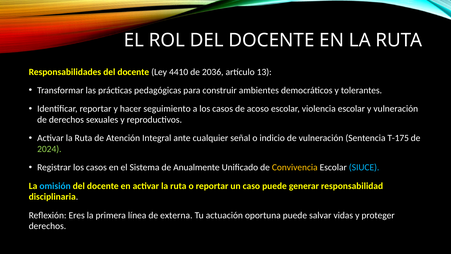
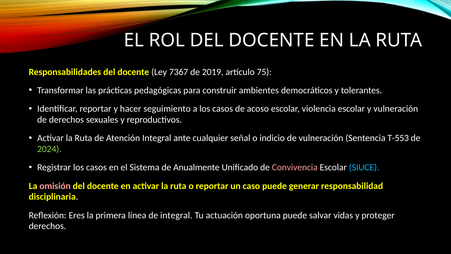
4410: 4410 -> 7367 (179, 72)
2036: 2036 -> 2019 (213, 72)
13: 13 -> 75 (264, 72)
T-175: T-175 -> T-553 (398, 138)
Convivencia colour: yellow -> pink (295, 167)
omisión colour: light blue -> pink (55, 186)
de externa: externa -> integral (176, 215)
